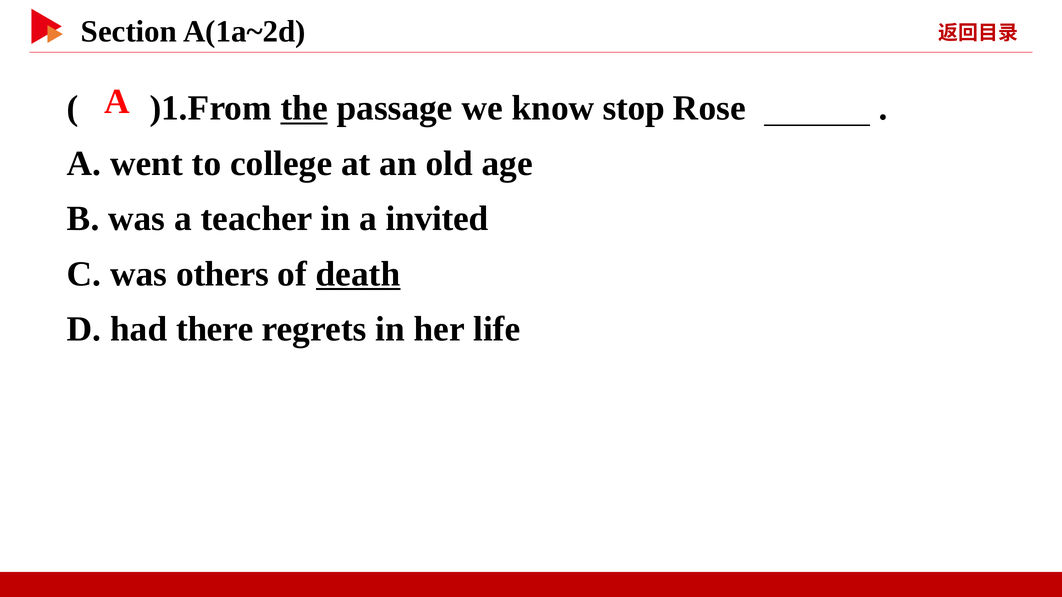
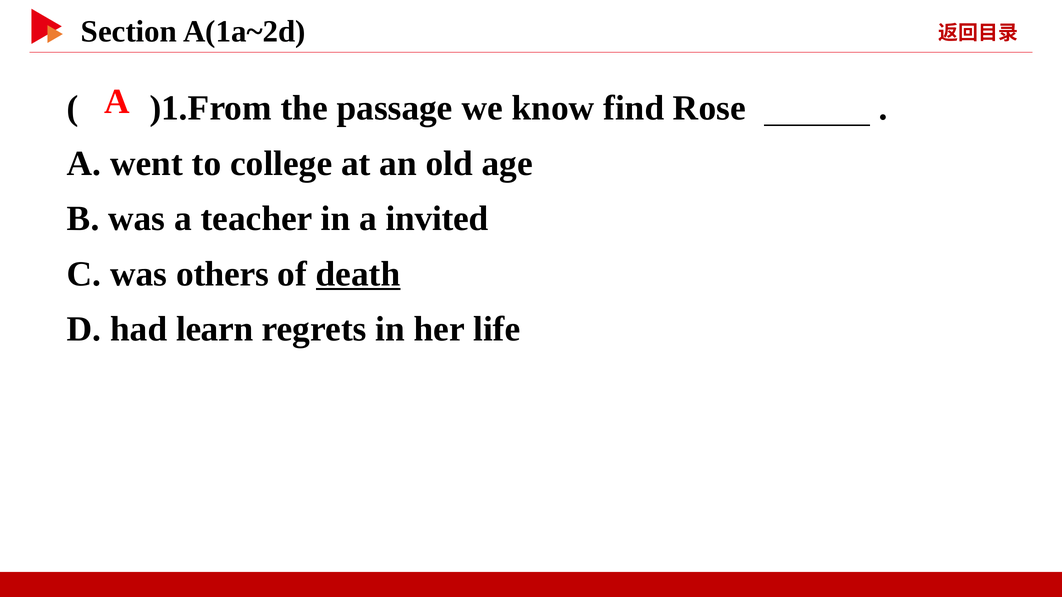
the underline: present -> none (304, 108)
stop: stop -> find (634, 108)
there: there -> learn (215, 329)
